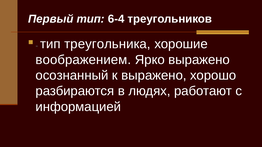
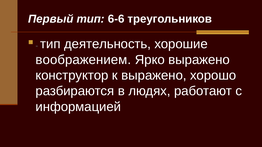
6-4: 6-4 -> 6-6 (116, 19)
треугольника: треугольника -> деятельность (108, 44)
осознанный: осознанный -> конструктор (72, 76)
